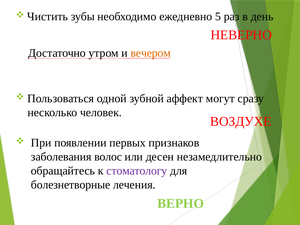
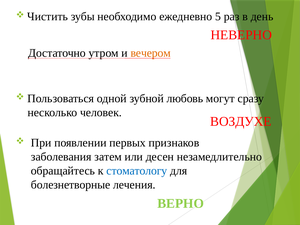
аффект: аффект -> любовь (185, 99)
волос: волос -> затем (108, 157)
стоматологу colour: purple -> blue (137, 171)
